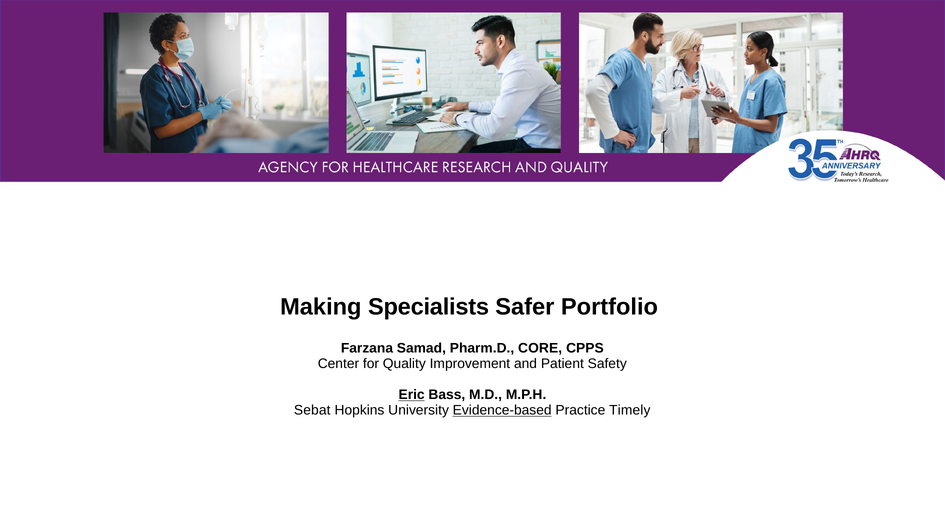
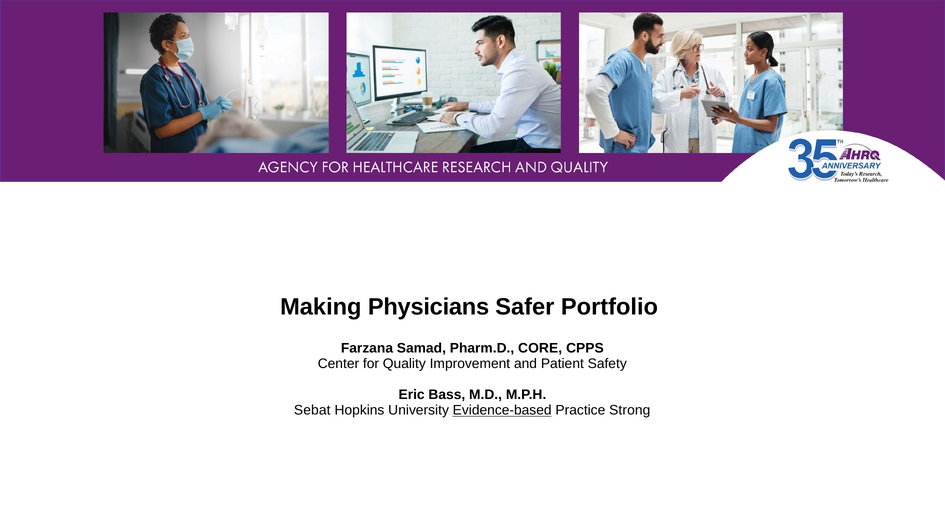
Specialists: Specialists -> Physicians (429, 307)
Eric underline: present -> none (412, 394)
Timely: Timely -> Strong (630, 410)
